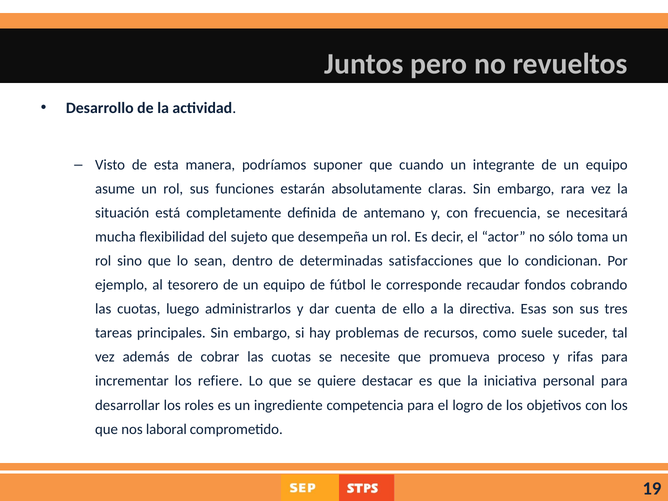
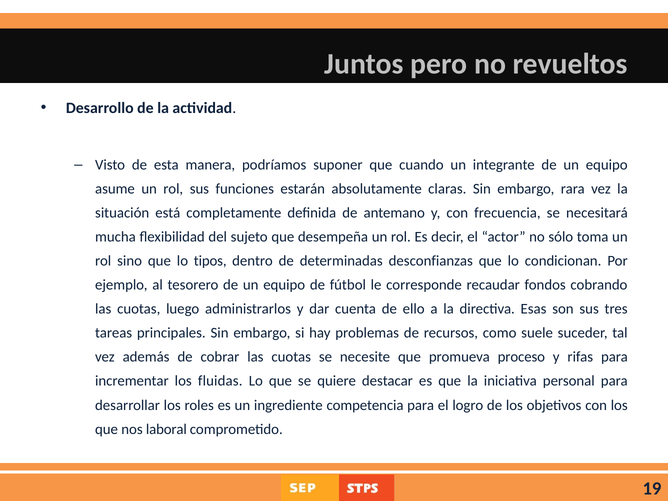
sean: sean -> tipos (210, 261)
satisfacciones: satisfacciones -> desconfianzas (431, 261)
refiere: refiere -> fluidas (220, 381)
